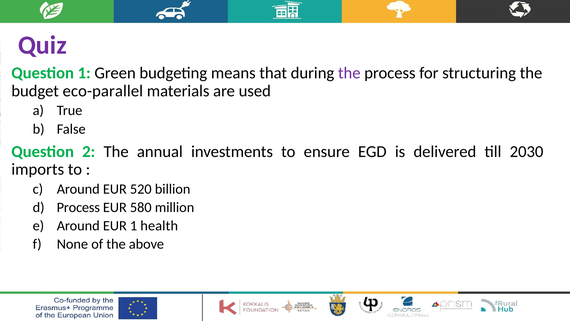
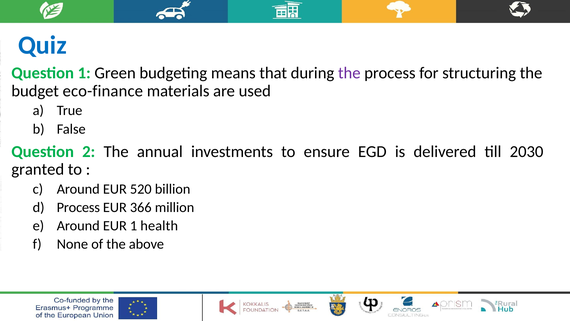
Quiz colour: purple -> blue (42, 45)
eco-parallel: eco-parallel -> eco-finance (103, 91)
imports: imports -> granted (38, 169)
580: 580 -> 366 (141, 207)
